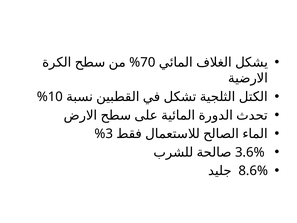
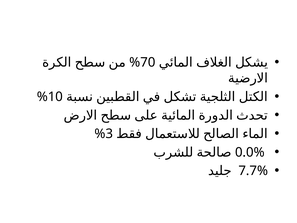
3.6%: 3.6% -> 0.0% (250, 152)
8.6%: 8.6% -> 7.7% (253, 171)
